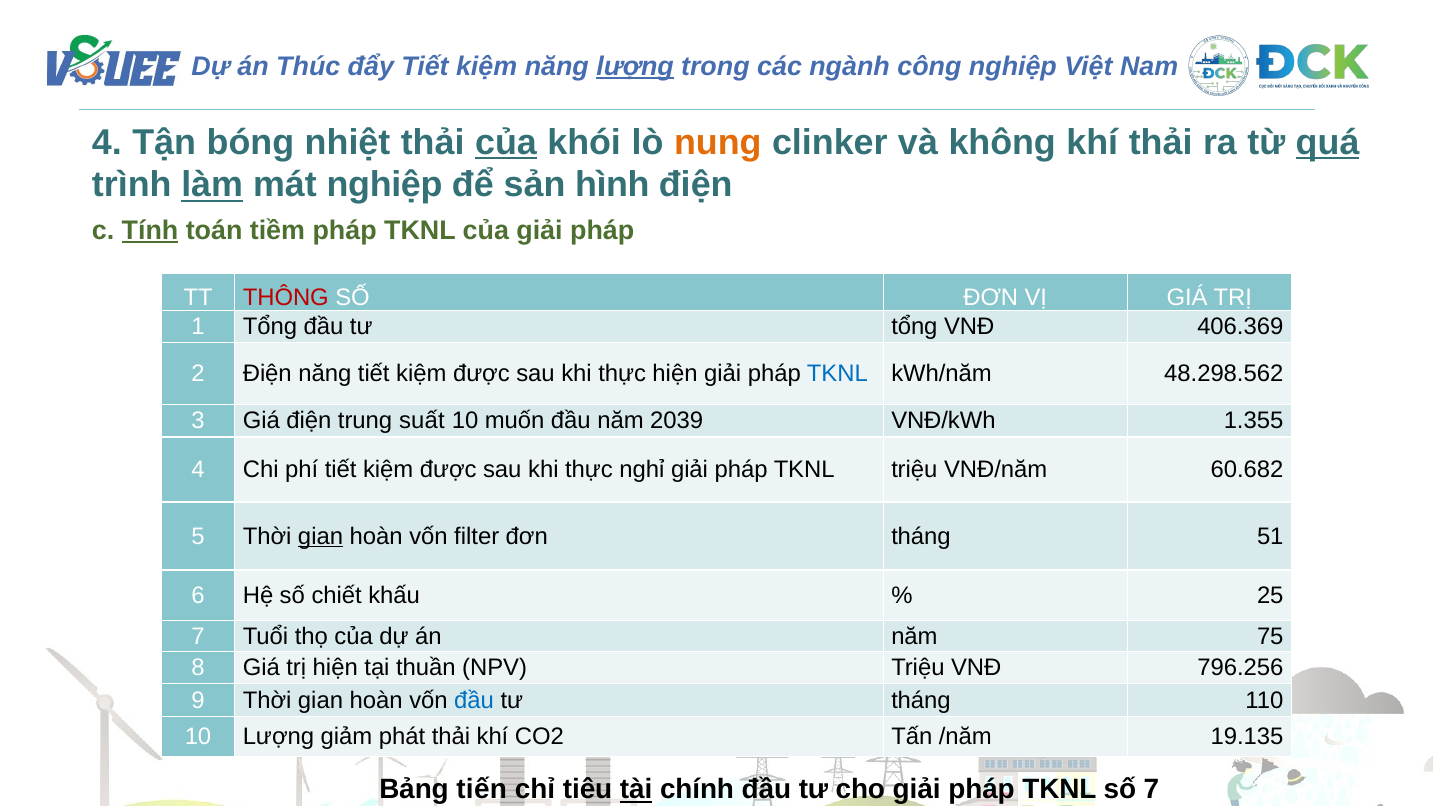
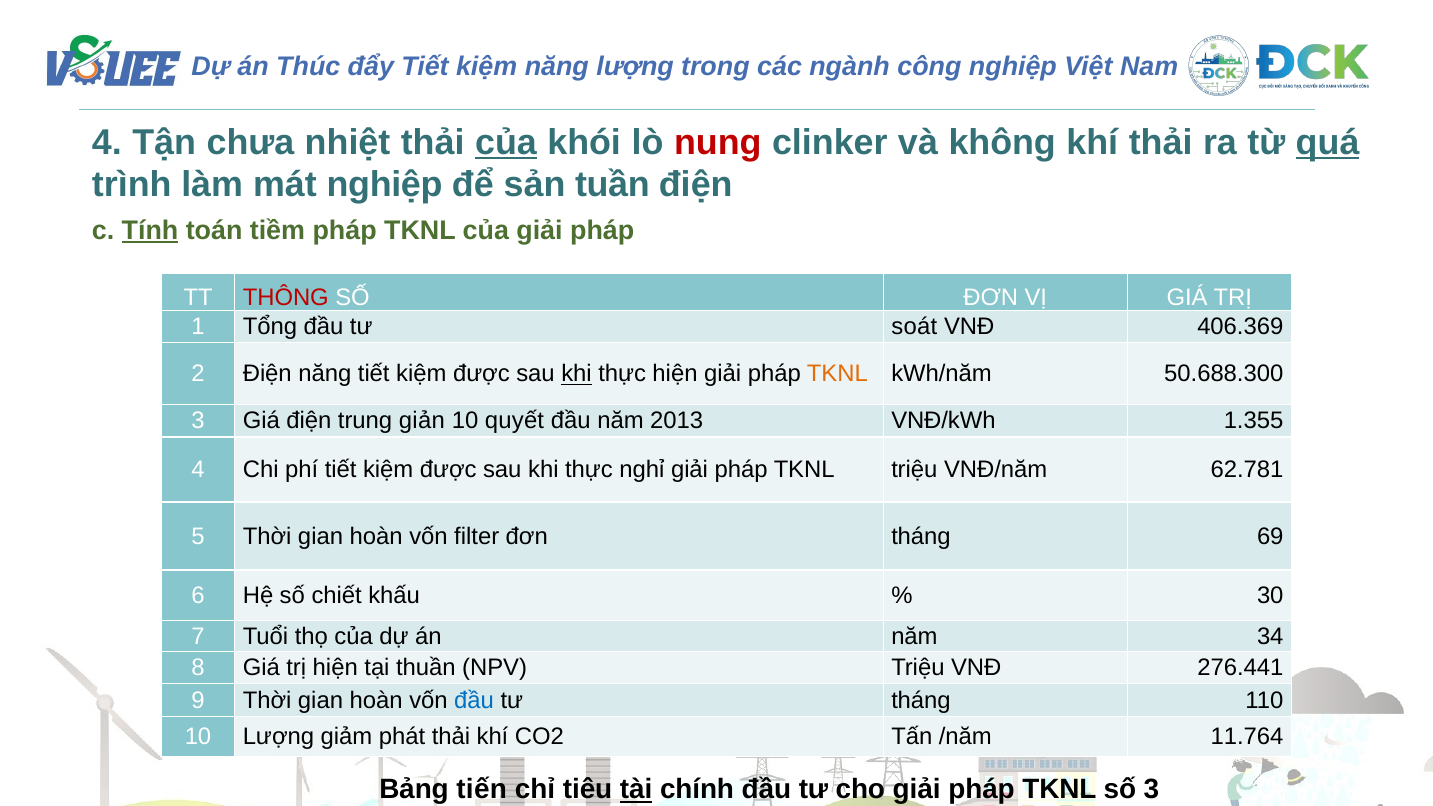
lượng underline: present -> none (635, 66)
bóng: bóng -> chưa (250, 142)
nung colour: orange -> red (718, 142)
làm underline: present -> none (212, 185)
hình: hình -> tuần (612, 185)
tư tổng: tổng -> soát (914, 327)
khi underline: none -> present (576, 374)
TKNL colour: blue -> orange (837, 374)
48.298.562: 48.298.562 -> 50.688.300 (1224, 374)
suất: suất -> giản (422, 421)
muốn: muốn -> quyết (515, 421)
2039: 2039 -> 2013 (677, 421)
60.682: 60.682 -> 62.781 (1247, 470)
gian underline: present -> none (321, 536)
51: 51 -> 69 (1270, 536)
25: 25 -> 30 (1270, 596)
75: 75 -> 34 (1270, 636)
796.256: 796.256 -> 276.441 (1240, 668)
19.135: 19.135 -> 11.764 (1247, 737)
số 7: 7 -> 3 (1151, 790)
